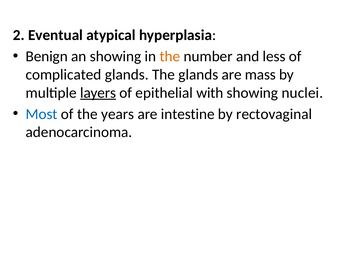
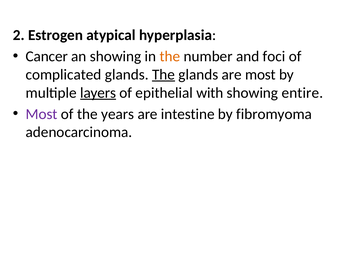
Eventual: Eventual -> Estrogen (56, 35)
Benign: Benign -> Cancer (47, 56)
less: less -> foci (274, 56)
The underline: none -> present (164, 75)
are mass: mass -> most (260, 75)
nuclei: nuclei -> entire (302, 93)
Most colour: blue -> purple (42, 114)
rectovaginal: rectovaginal -> fibromyoma (274, 114)
